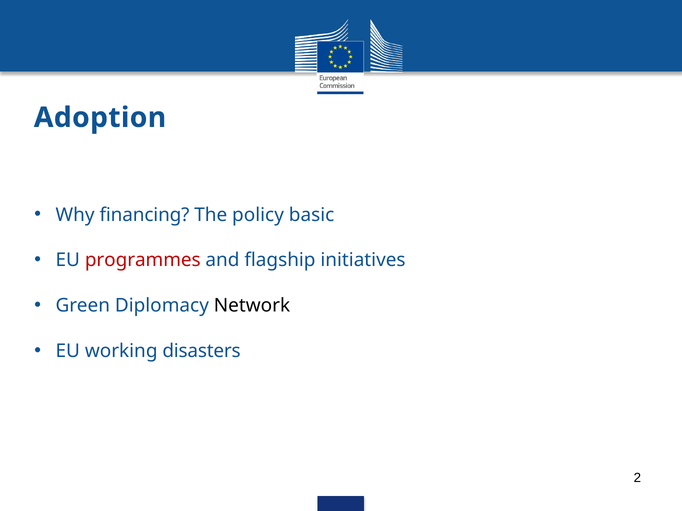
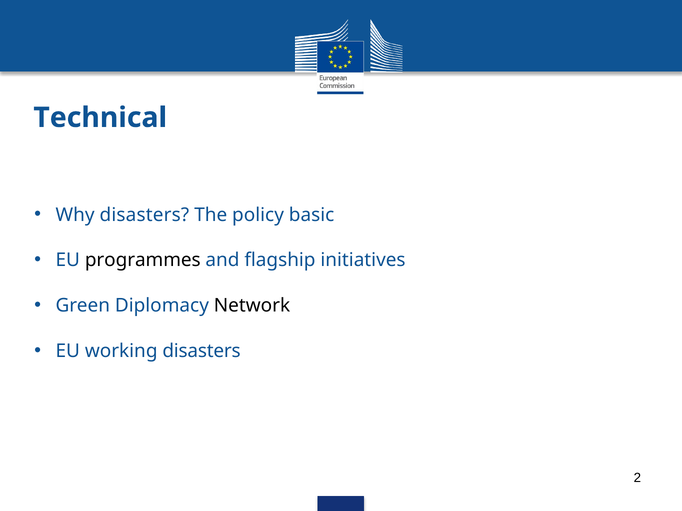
Adoption: Adoption -> Technical (100, 118)
Why financing: financing -> disasters (144, 215)
programmes colour: red -> black (143, 260)
